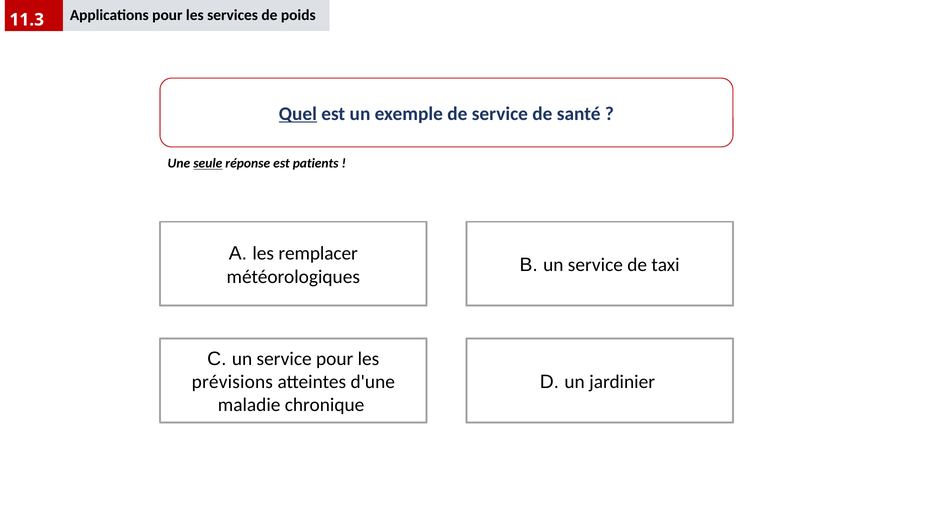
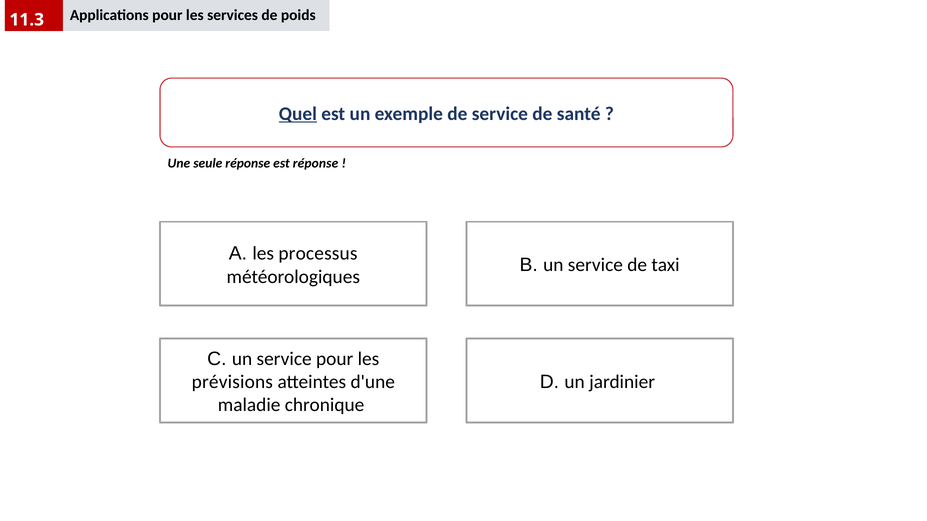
seule underline: present -> none (208, 164)
est patients: patients -> réponse (316, 164)
remplacer: remplacer -> processus (318, 254)
